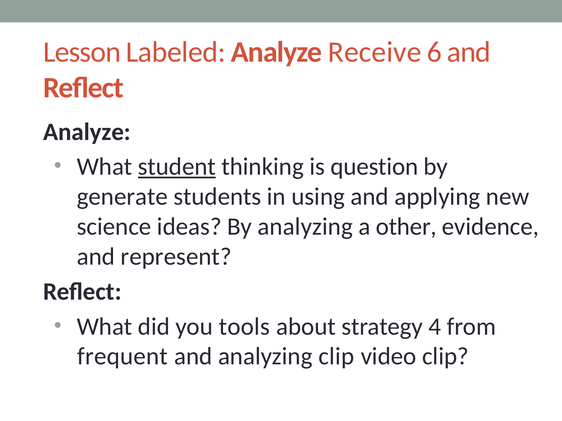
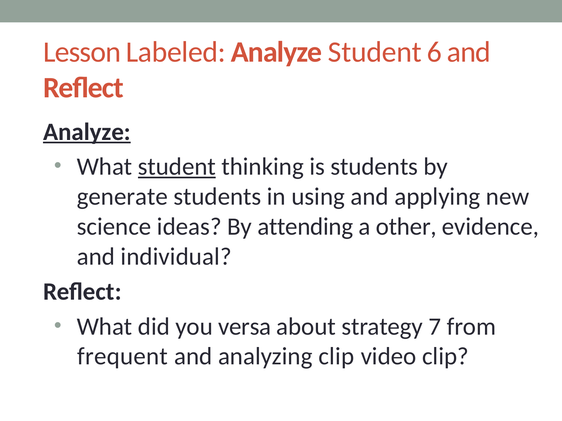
Analyze Receive: Receive -> Student (375, 52)
Analyze underline: none -> present (87, 132)
is question: question -> students (374, 167)
By analyzing: analyzing -> attending (305, 227)
represent: represent -> individual (176, 257)
tools: tools -> versa (245, 327)
4: 4 -> 7 (435, 327)
